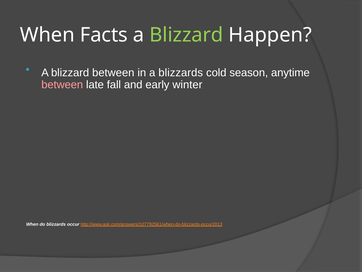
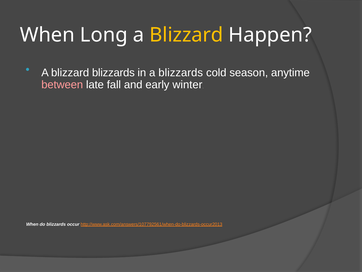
Facts: Facts -> Long (104, 35)
Blizzard colour: light green -> yellow (186, 35)
blizzard between: between -> blizzards (113, 73)
